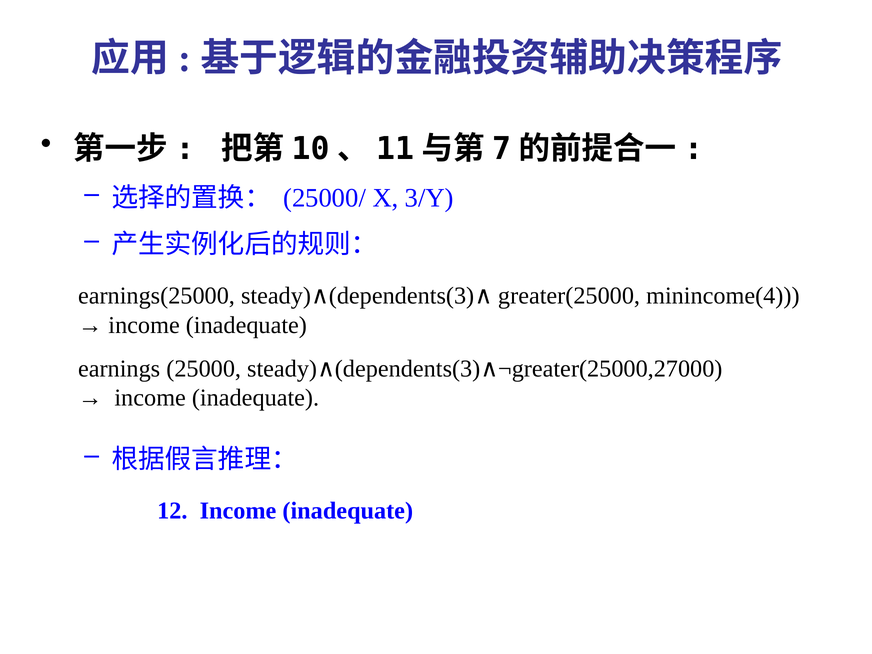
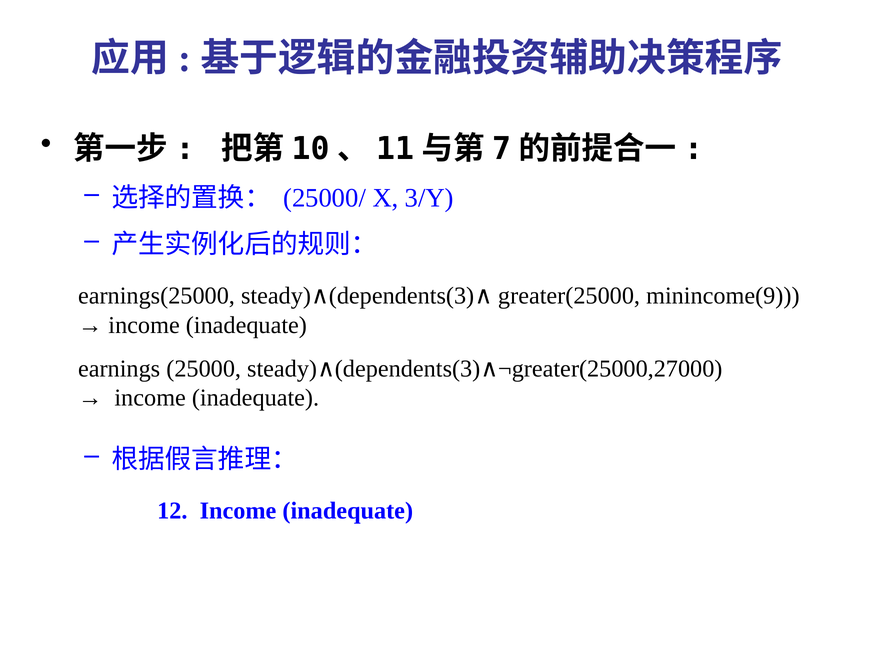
minincome(4: minincome(4 -> minincome(9 (723, 296)
